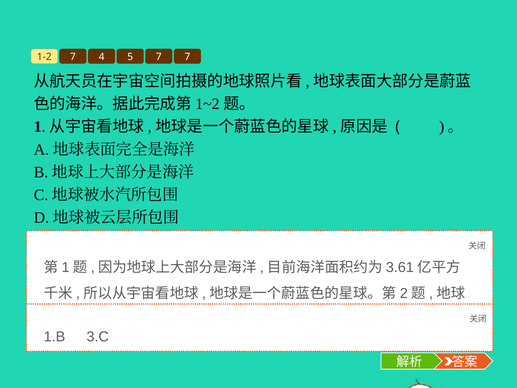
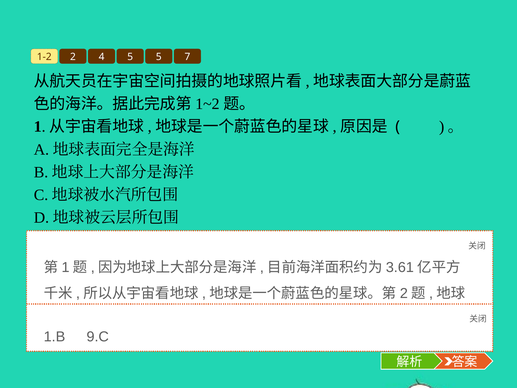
1-2 7: 7 -> 2 (73, 57)
5 7: 7 -> 5 (159, 57)
3.C: 3.C -> 9.C (98, 337)
